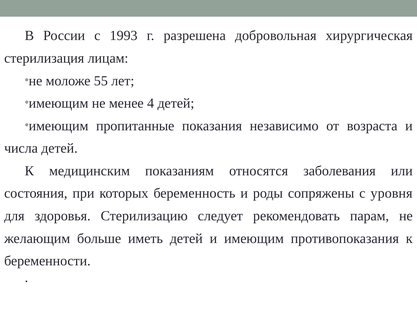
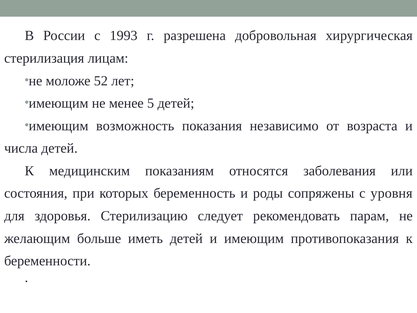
55: 55 -> 52 (101, 81)
4: 4 -> 5 (151, 103)
пропитанные: пропитанные -> возможность (135, 126)
